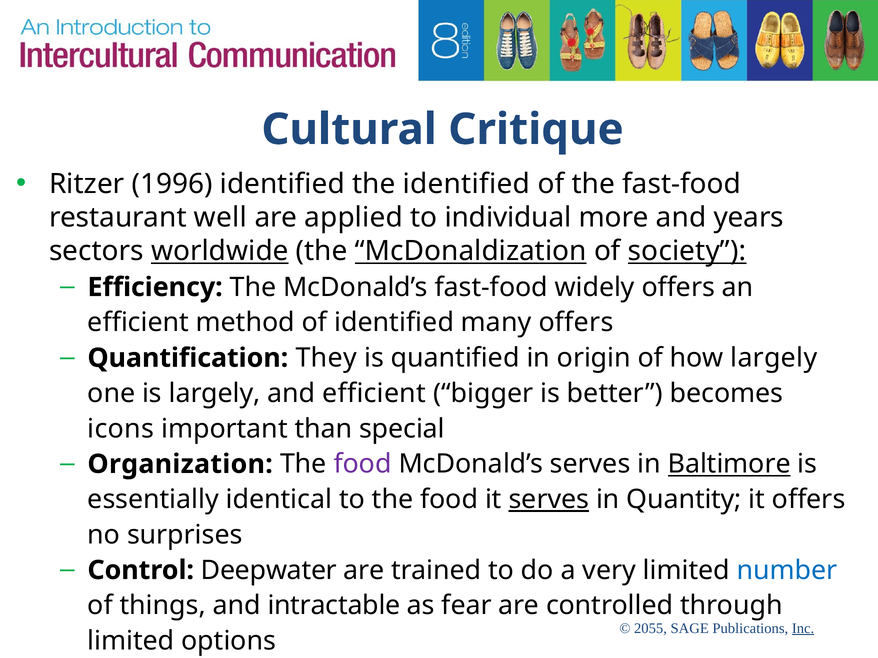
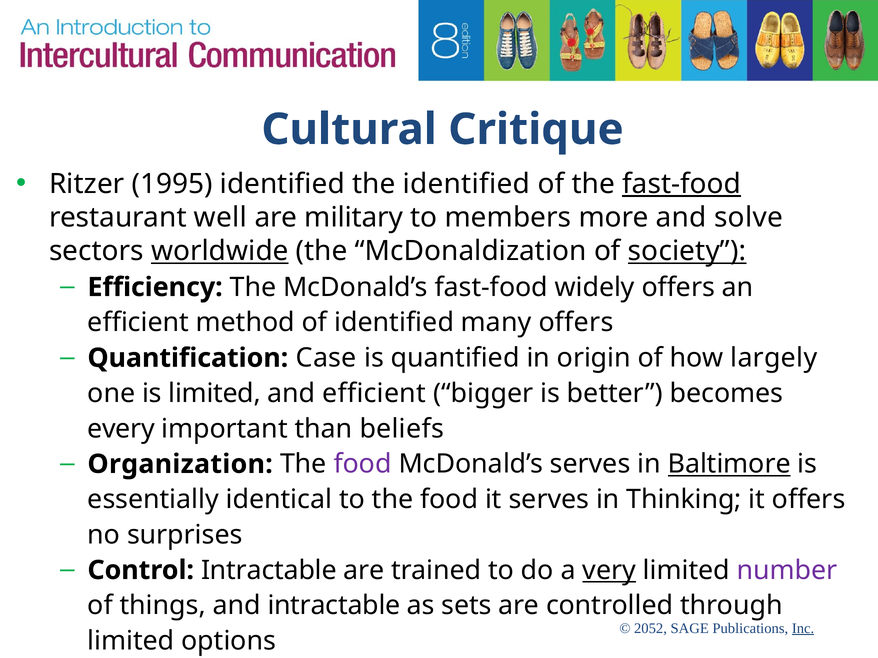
1996: 1996 -> 1995 (172, 184)
fast-food underline: none -> present (682, 184)
applied: applied -> military (354, 218)
individual: individual -> members (508, 218)
years: years -> solve (749, 218)
McDonaldization underline: present -> none (471, 251)
They: They -> Case (326, 358)
is largely: largely -> limited (215, 394)
icons: icons -> every (121, 429)
special: special -> beliefs (402, 429)
serves underline: present -> none (549, 500)
Quantity: Quantity -> Thinking (684, 500)
Control Deepwater: Deepwater -> Intractable (269, 571)
very underline: none -> present (609, 571)
number colour: blue -> purple (787, 571)
fear: fear -> sets (467, 606)
2055: 2055 -> 2052 (650, 629)
